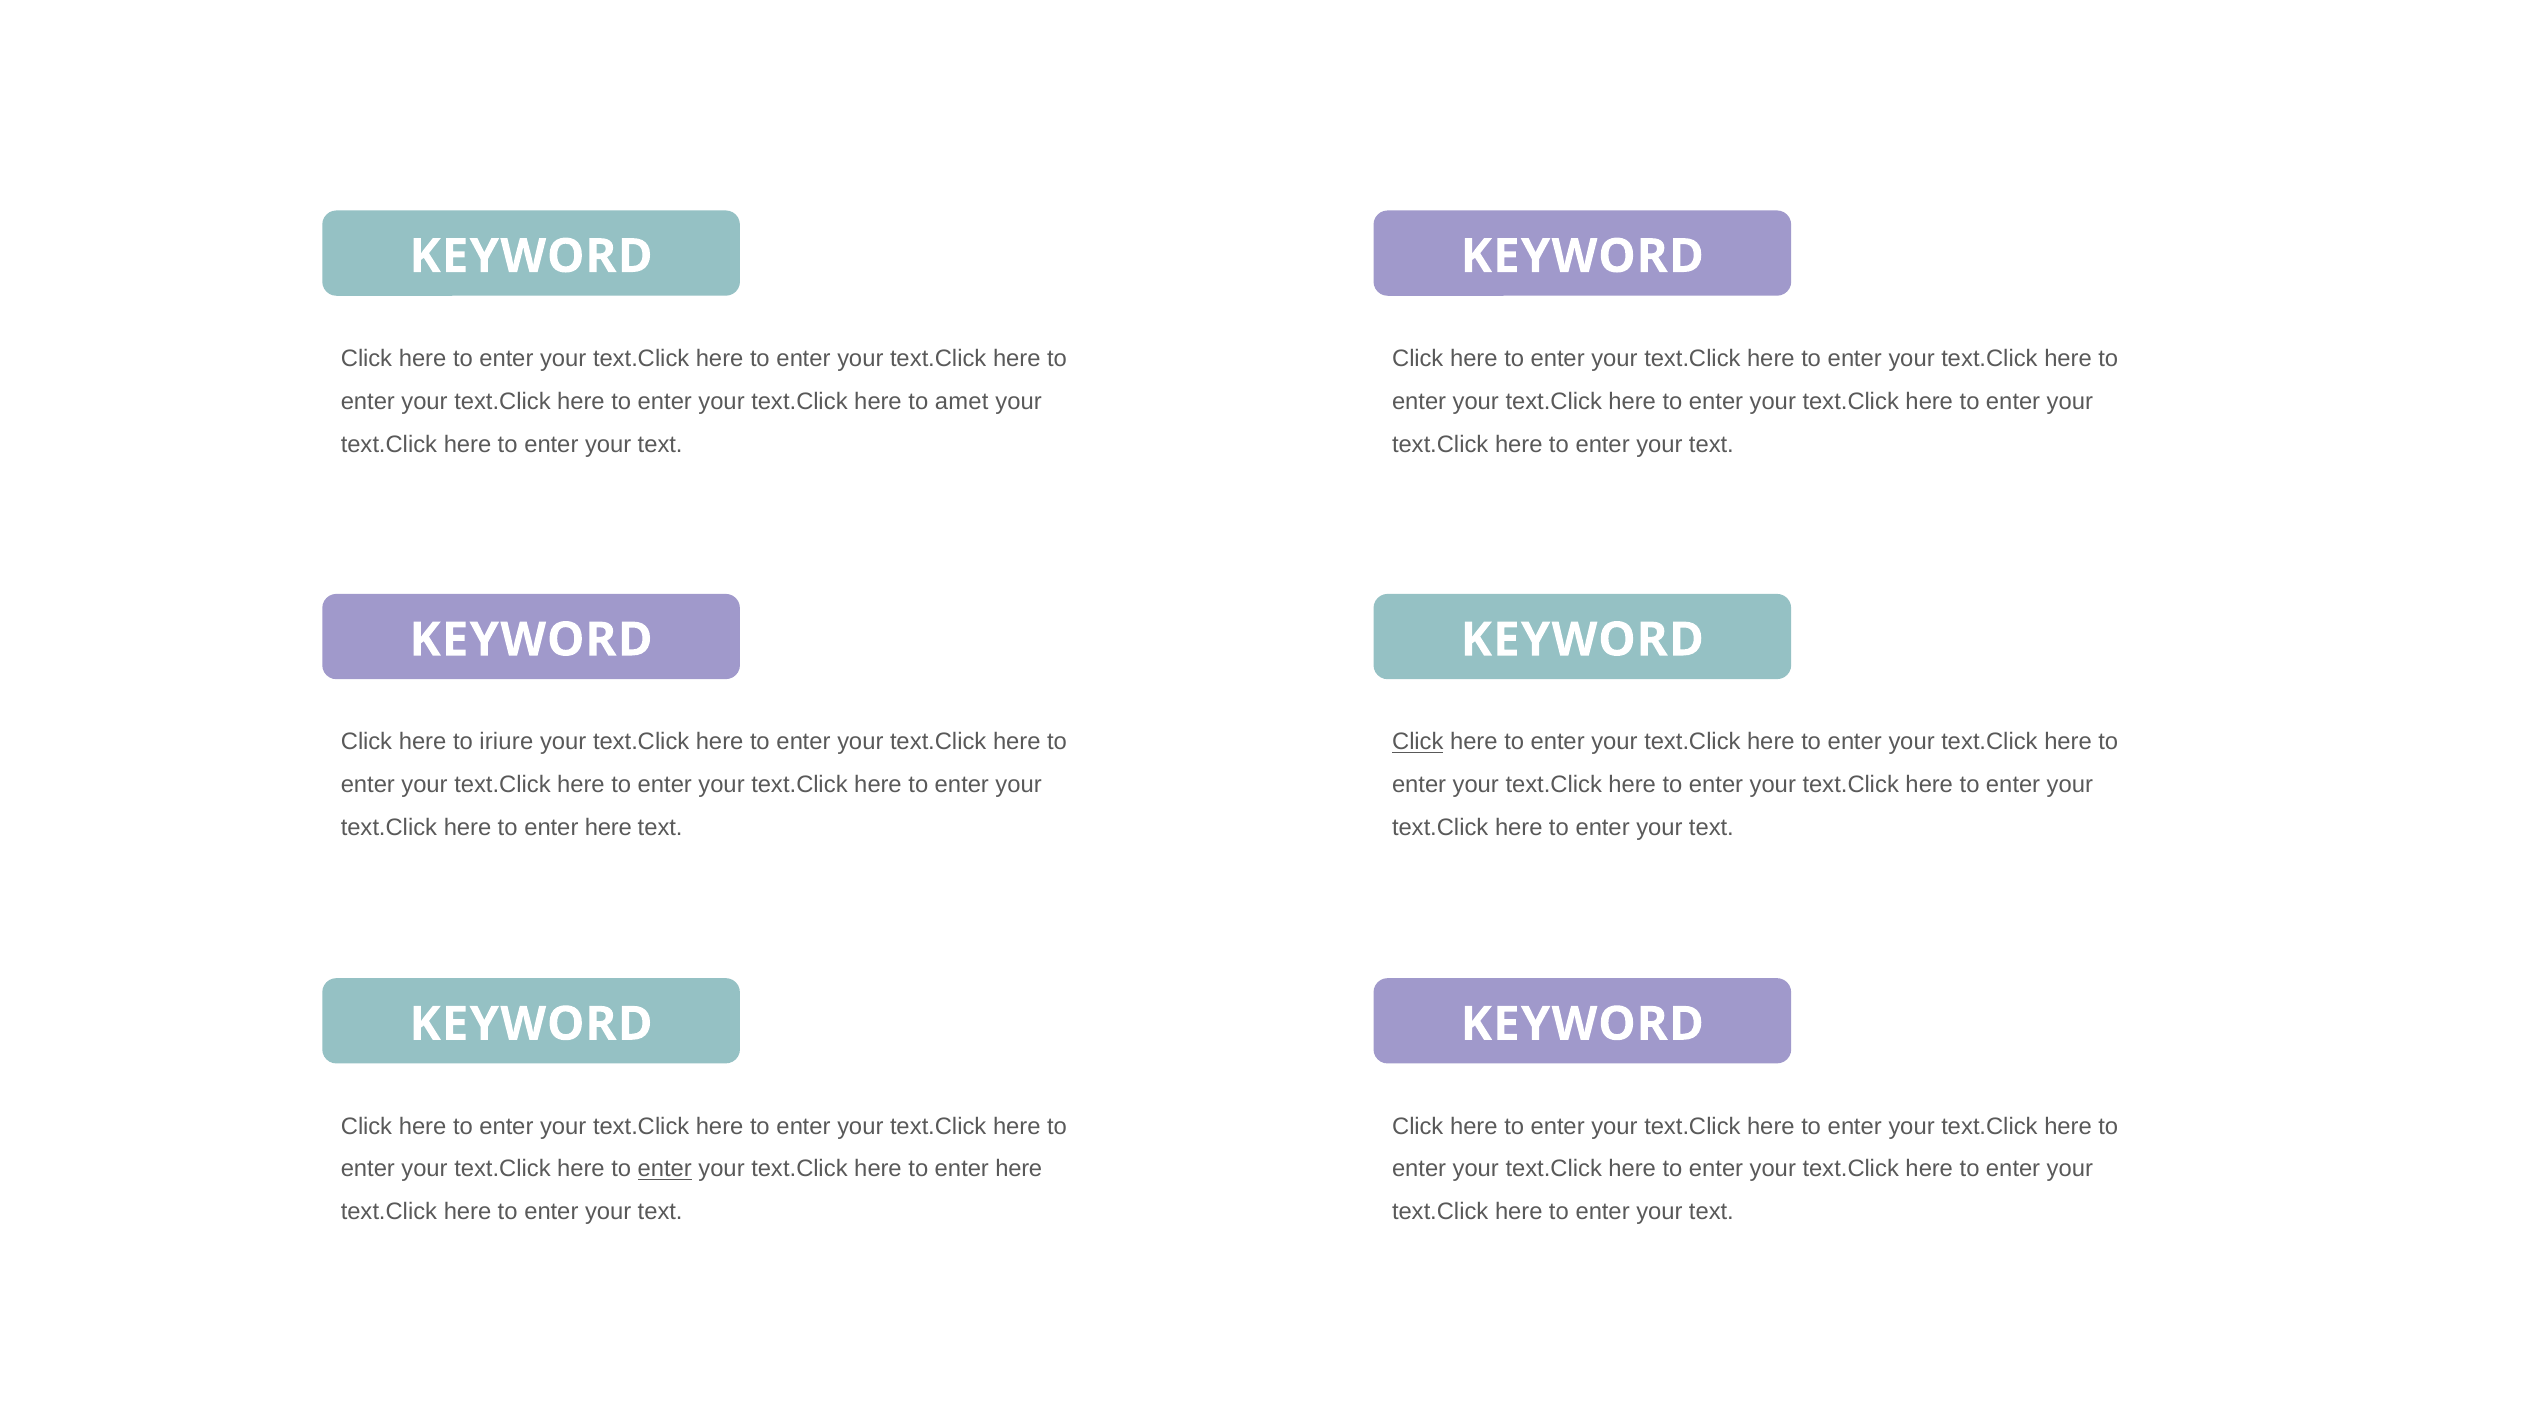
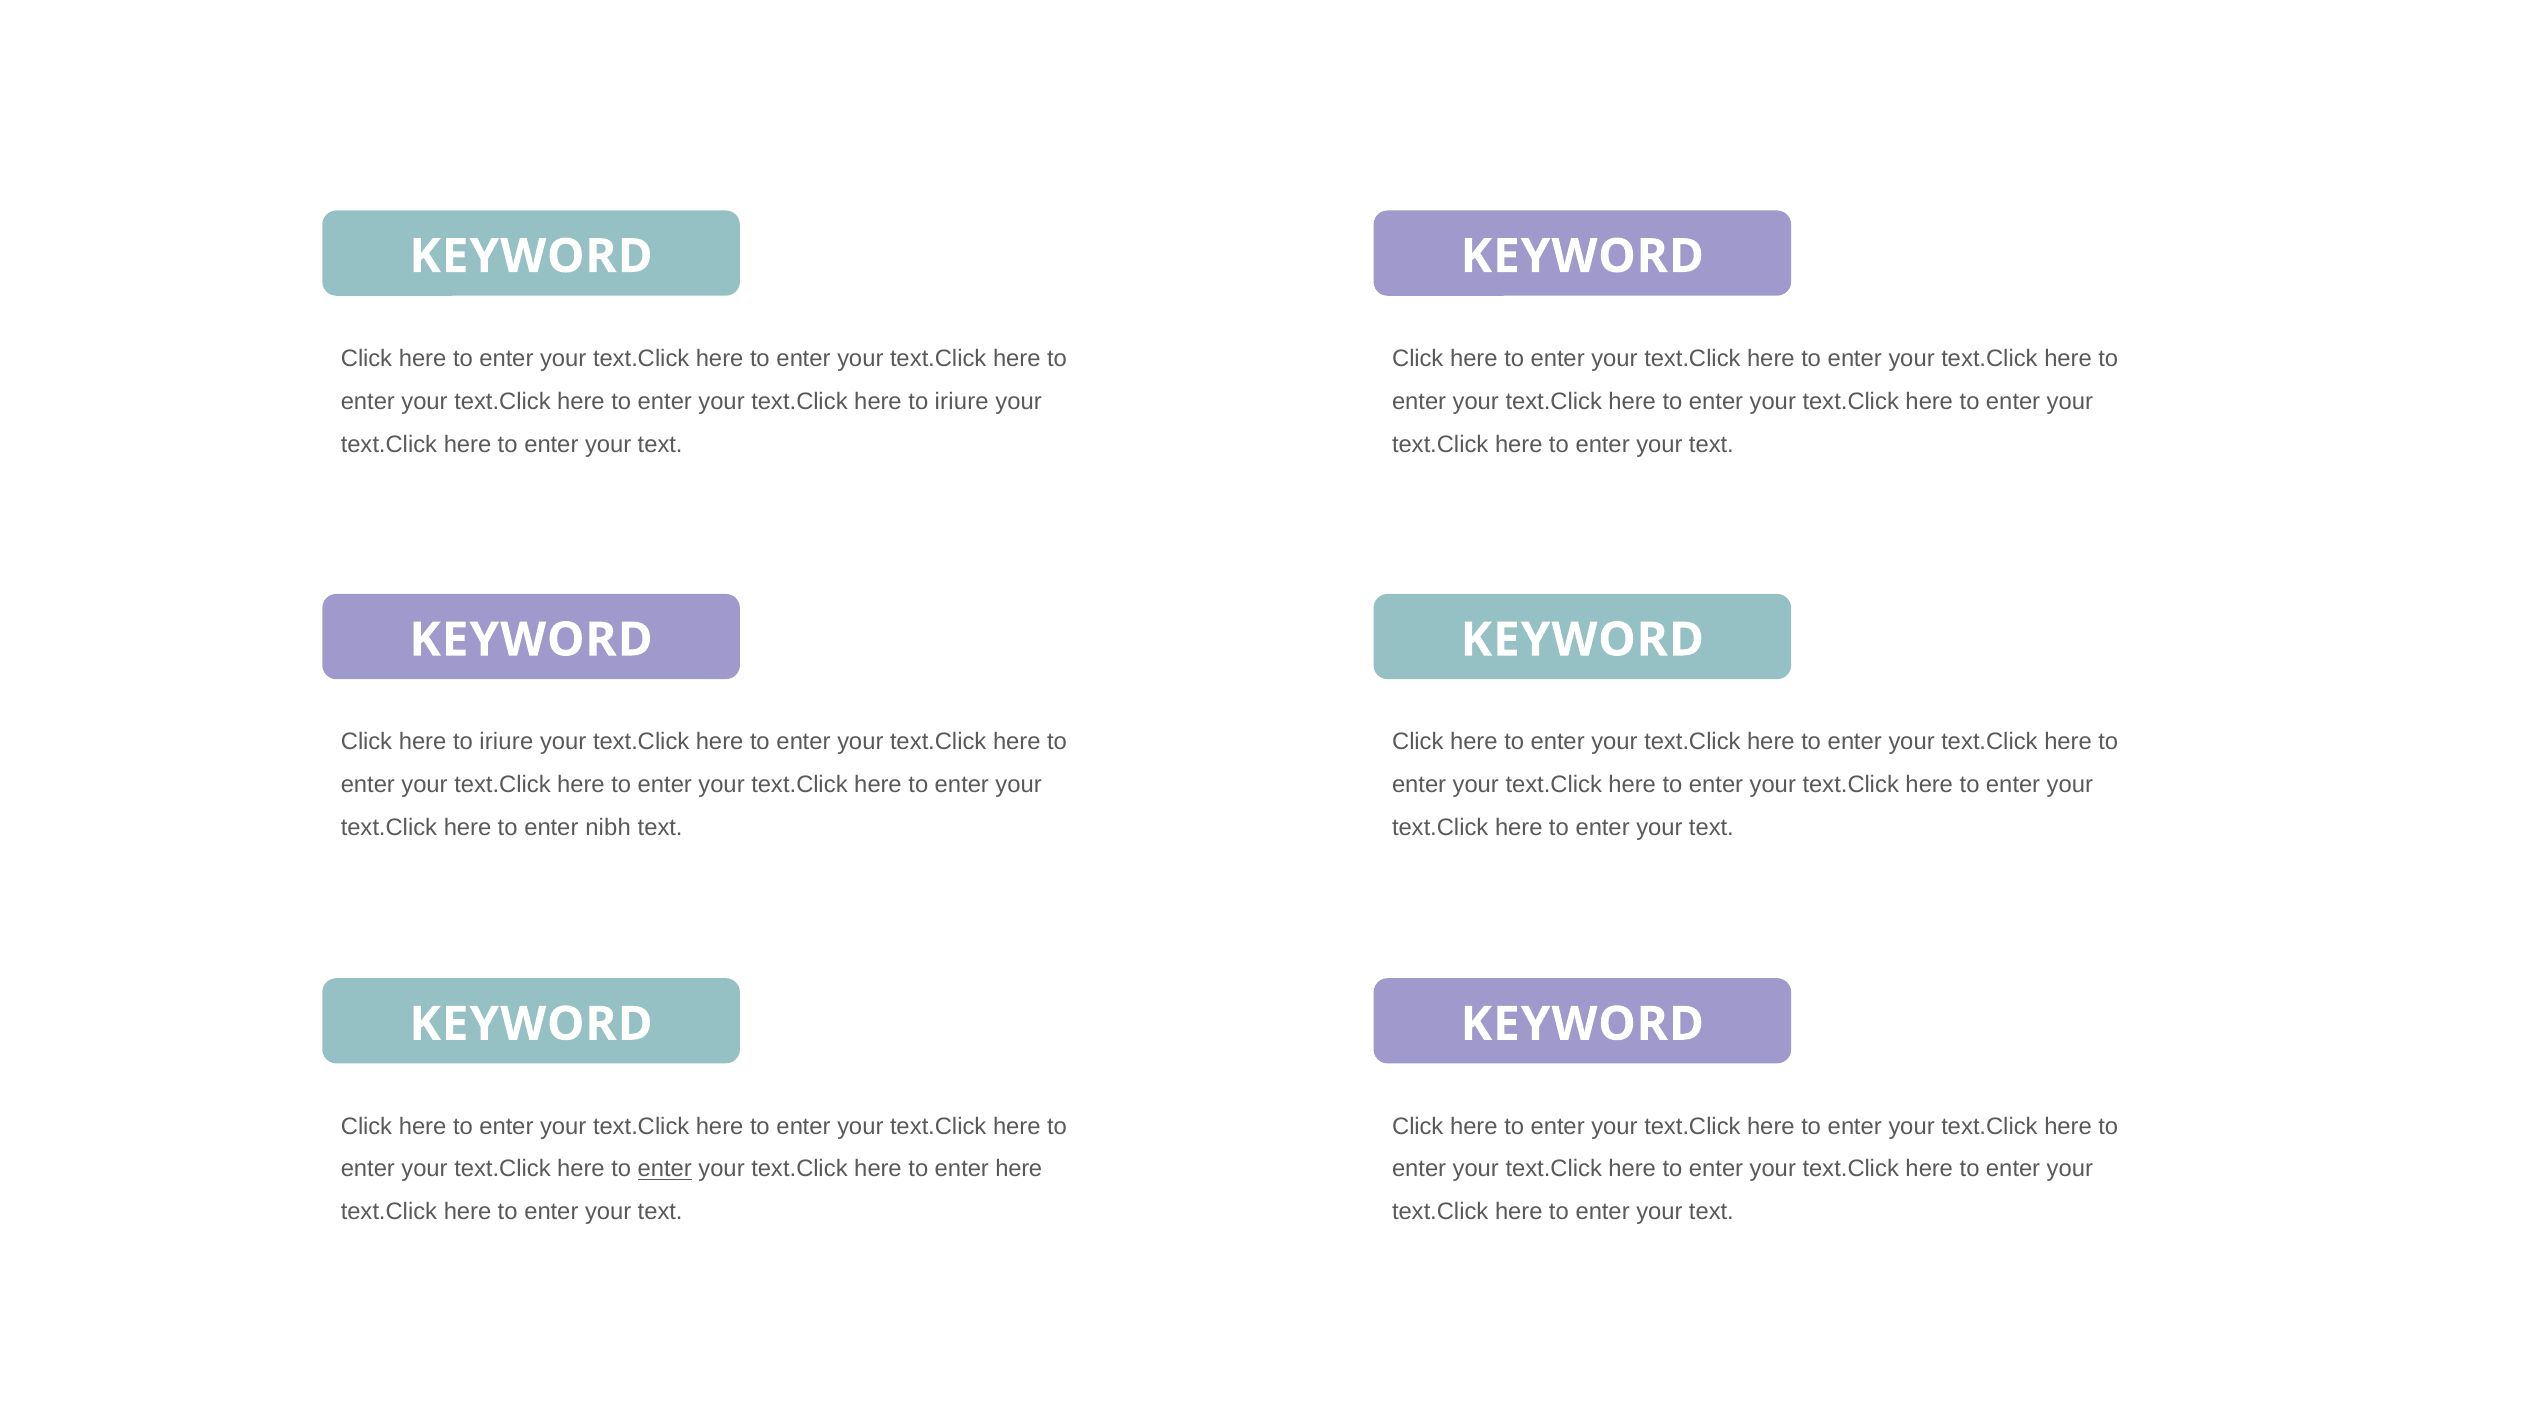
text.Click here to amet: amet -> iriure (962, 402)
Click underline: present -> none (1418, 742)
here: here -> nibh (608, 828)
